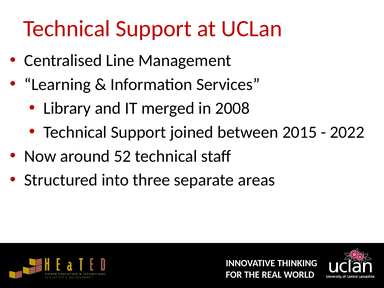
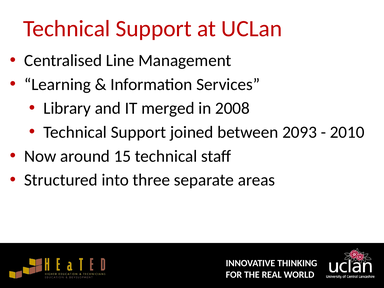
2015: 2015 -> 2093 (300, 132)
2022: 2022 -> 2010 (347, 132)
52: 52 -> 15 (122, 156)
